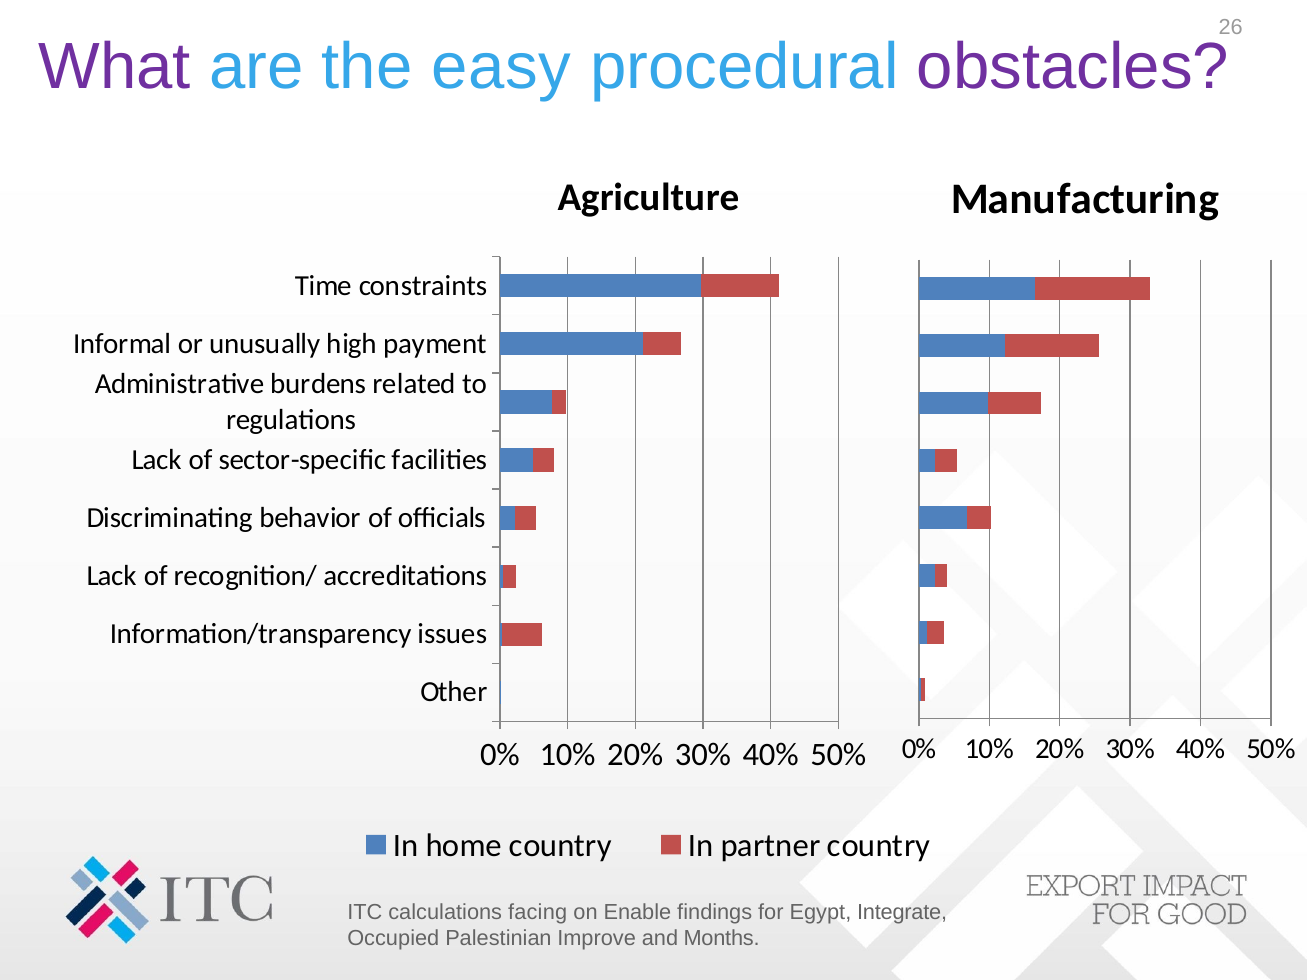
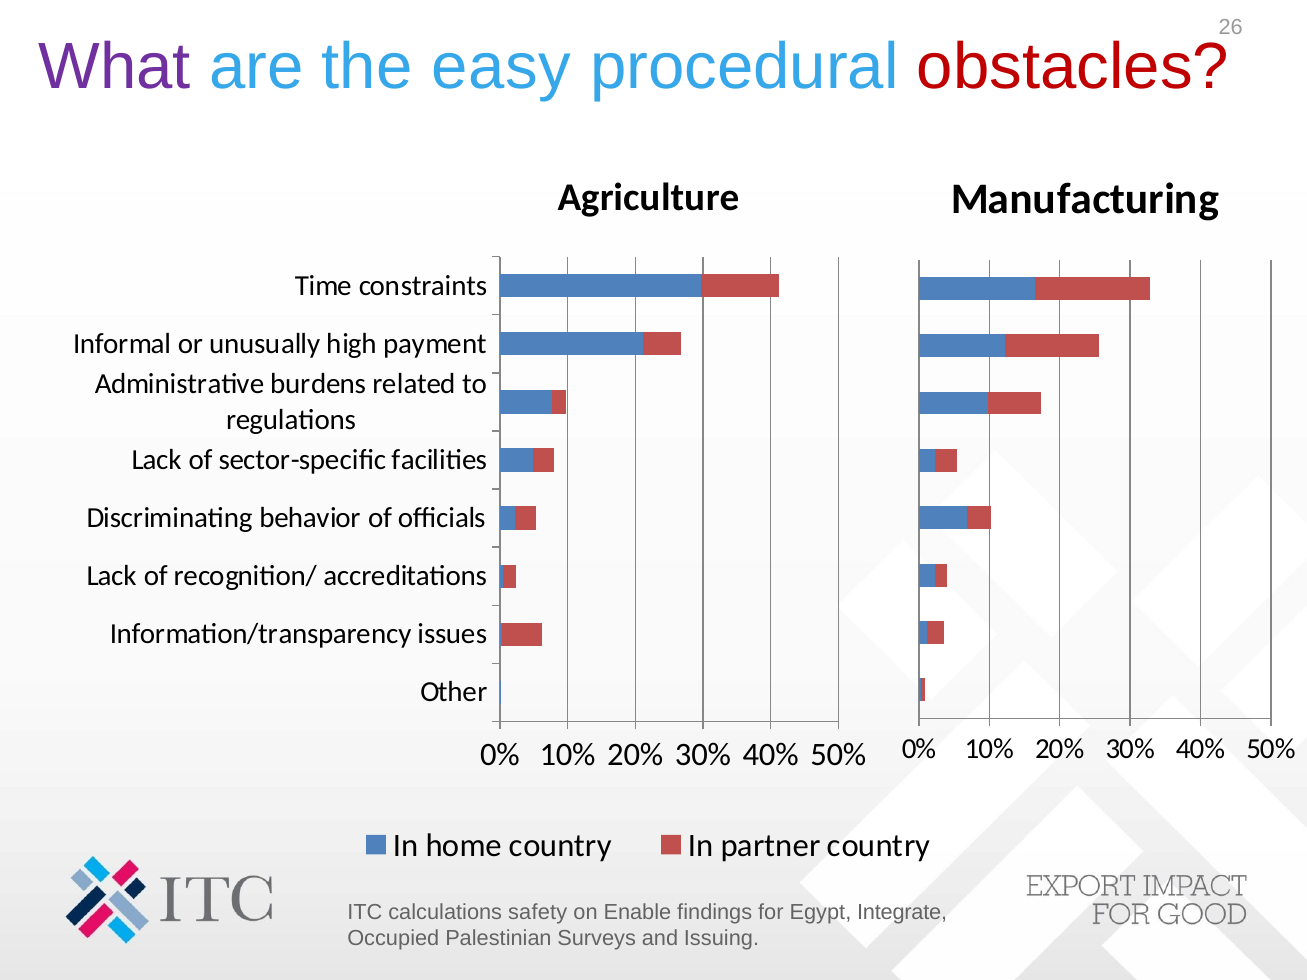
obstacles colour: purple -> red (1073, 67)
facing: facing -> safety (538, 913)
Improve: Improve -> Surveys (597, 939)
Months: Months -> Issuing (721, 939)
